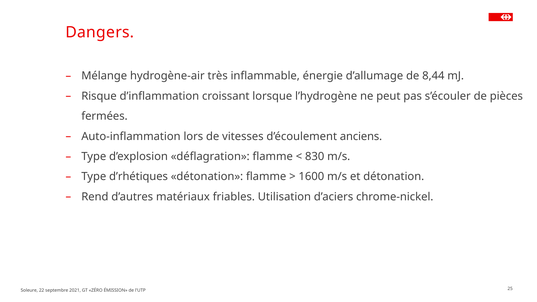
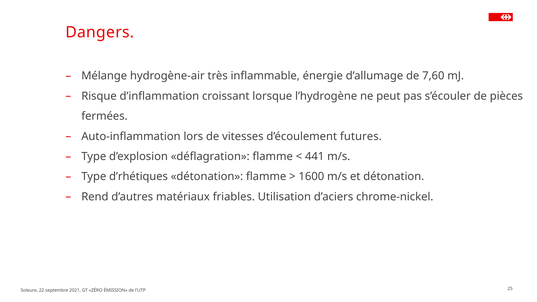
8,44: 8,44 -> 7,60 (433, 76)
anciens: anciens -> futures (361, 136)
830: 830 -> 441 (315, 157)
